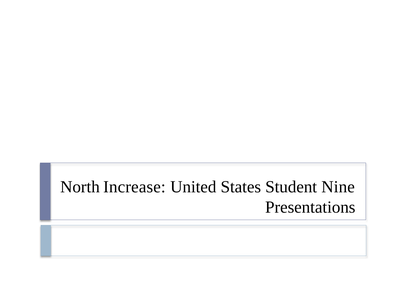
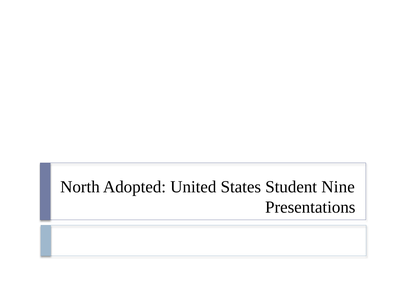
Increase: Increase -> Adopted (135, 186)
